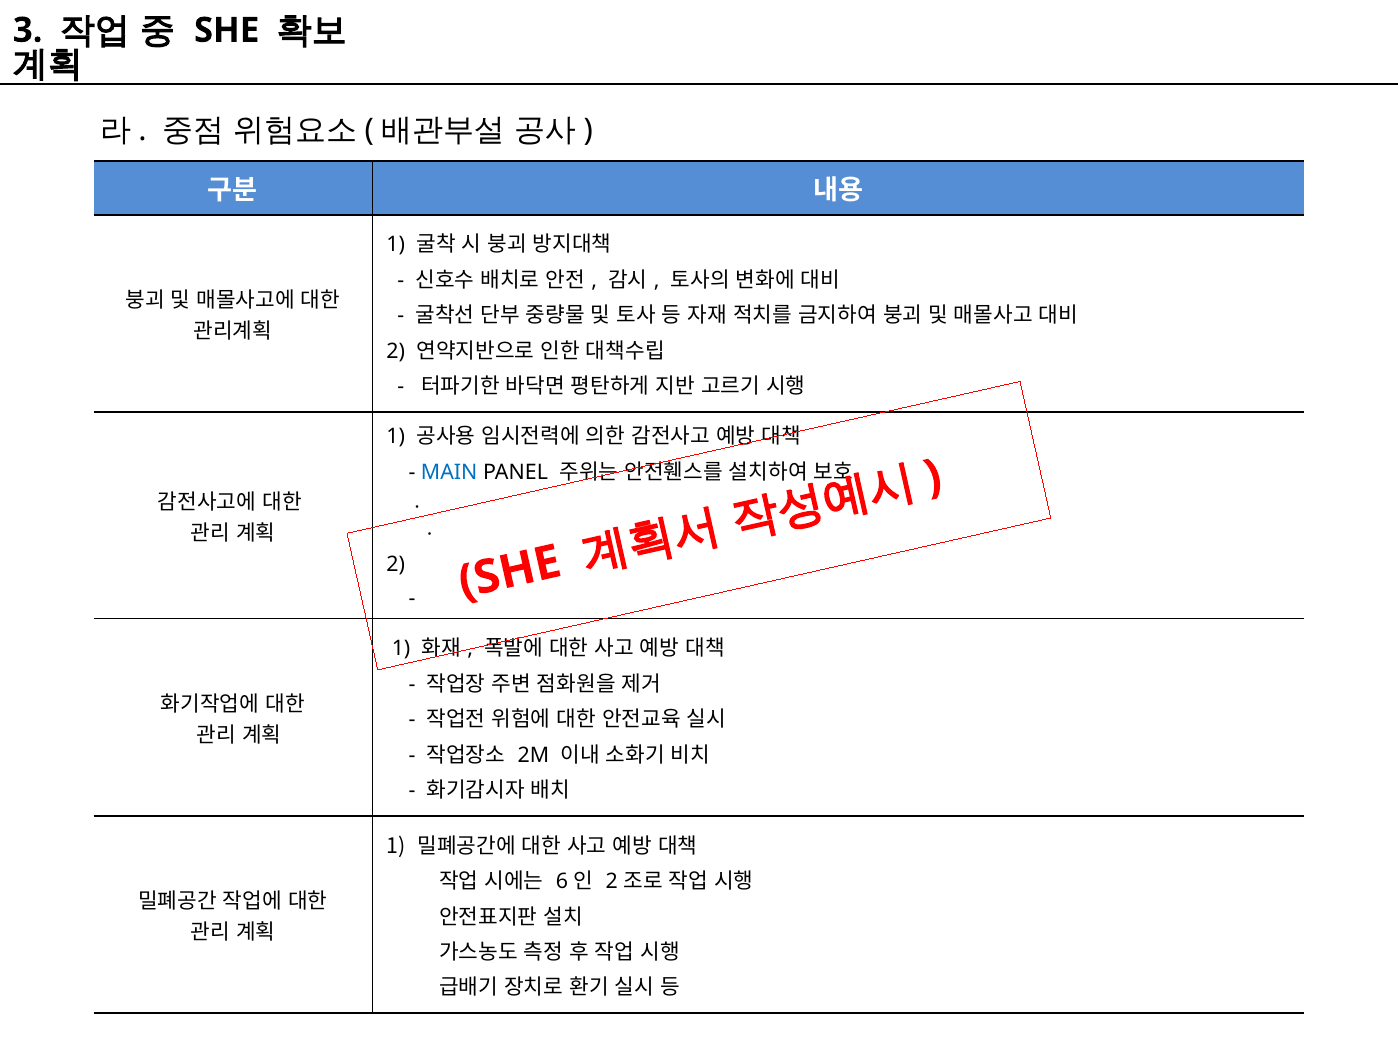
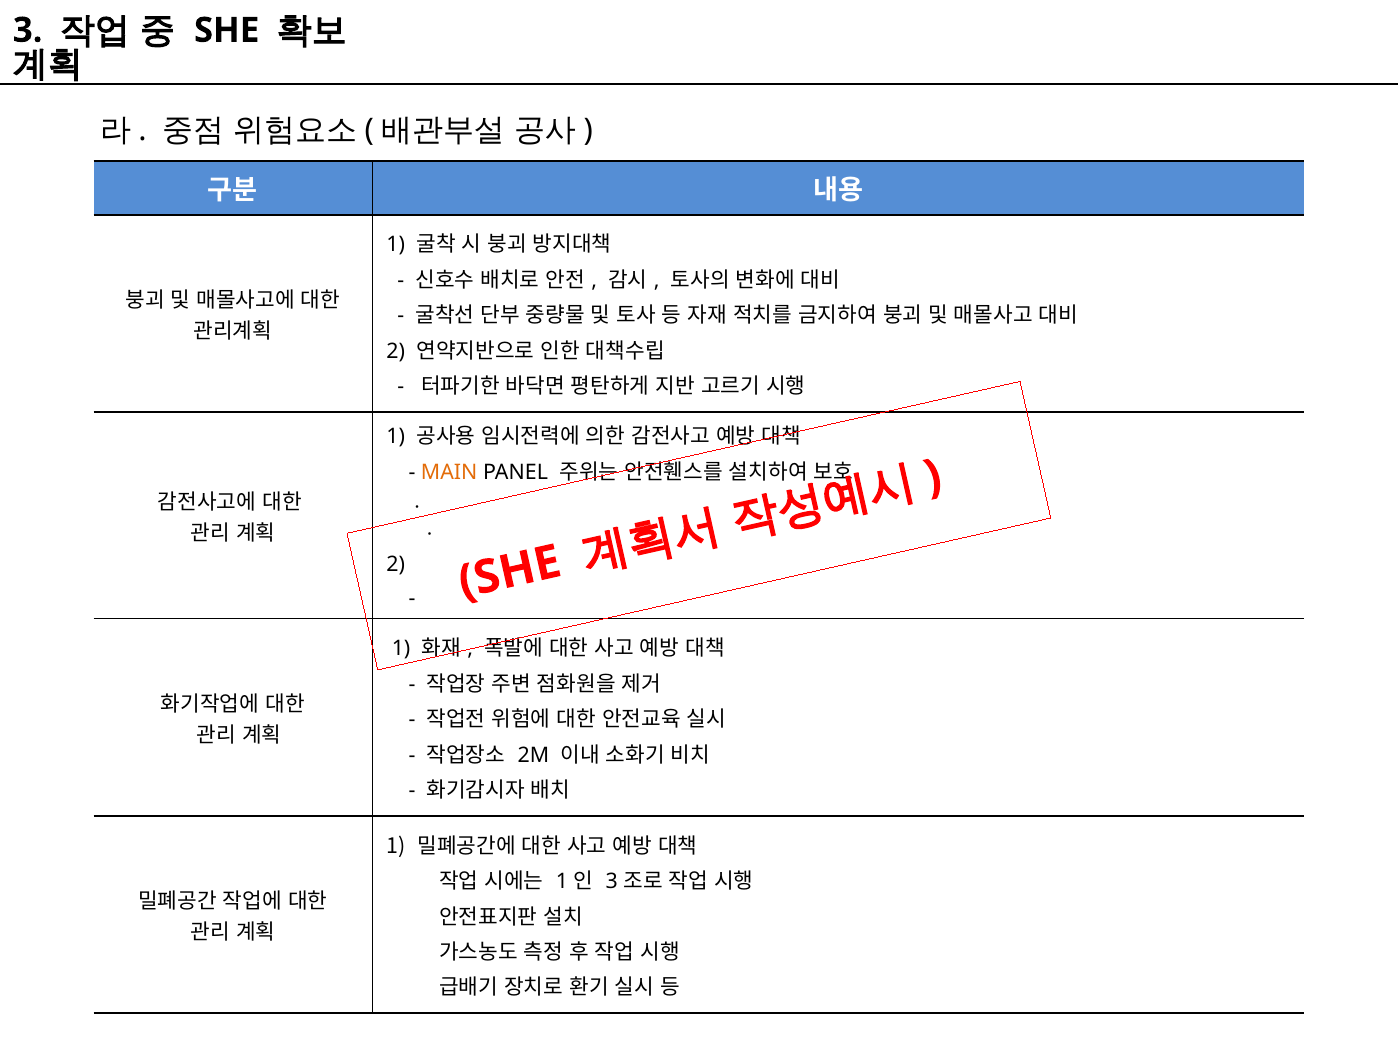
MAIN colour: blue -> orange (449, 472)
6: 6 -> 1 (562, 881)
2: 2 -> 3 (612, 881)
